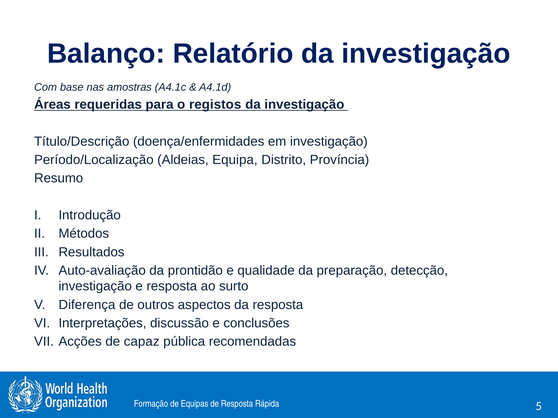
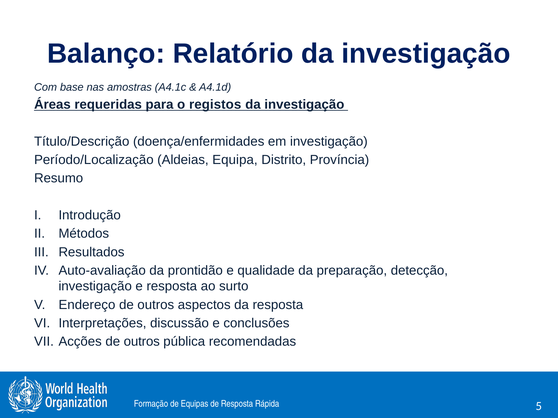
Diferença: Diferença -> Endereço (87, 305)
Acções de capaz: capaz -> outros (142, 342)
